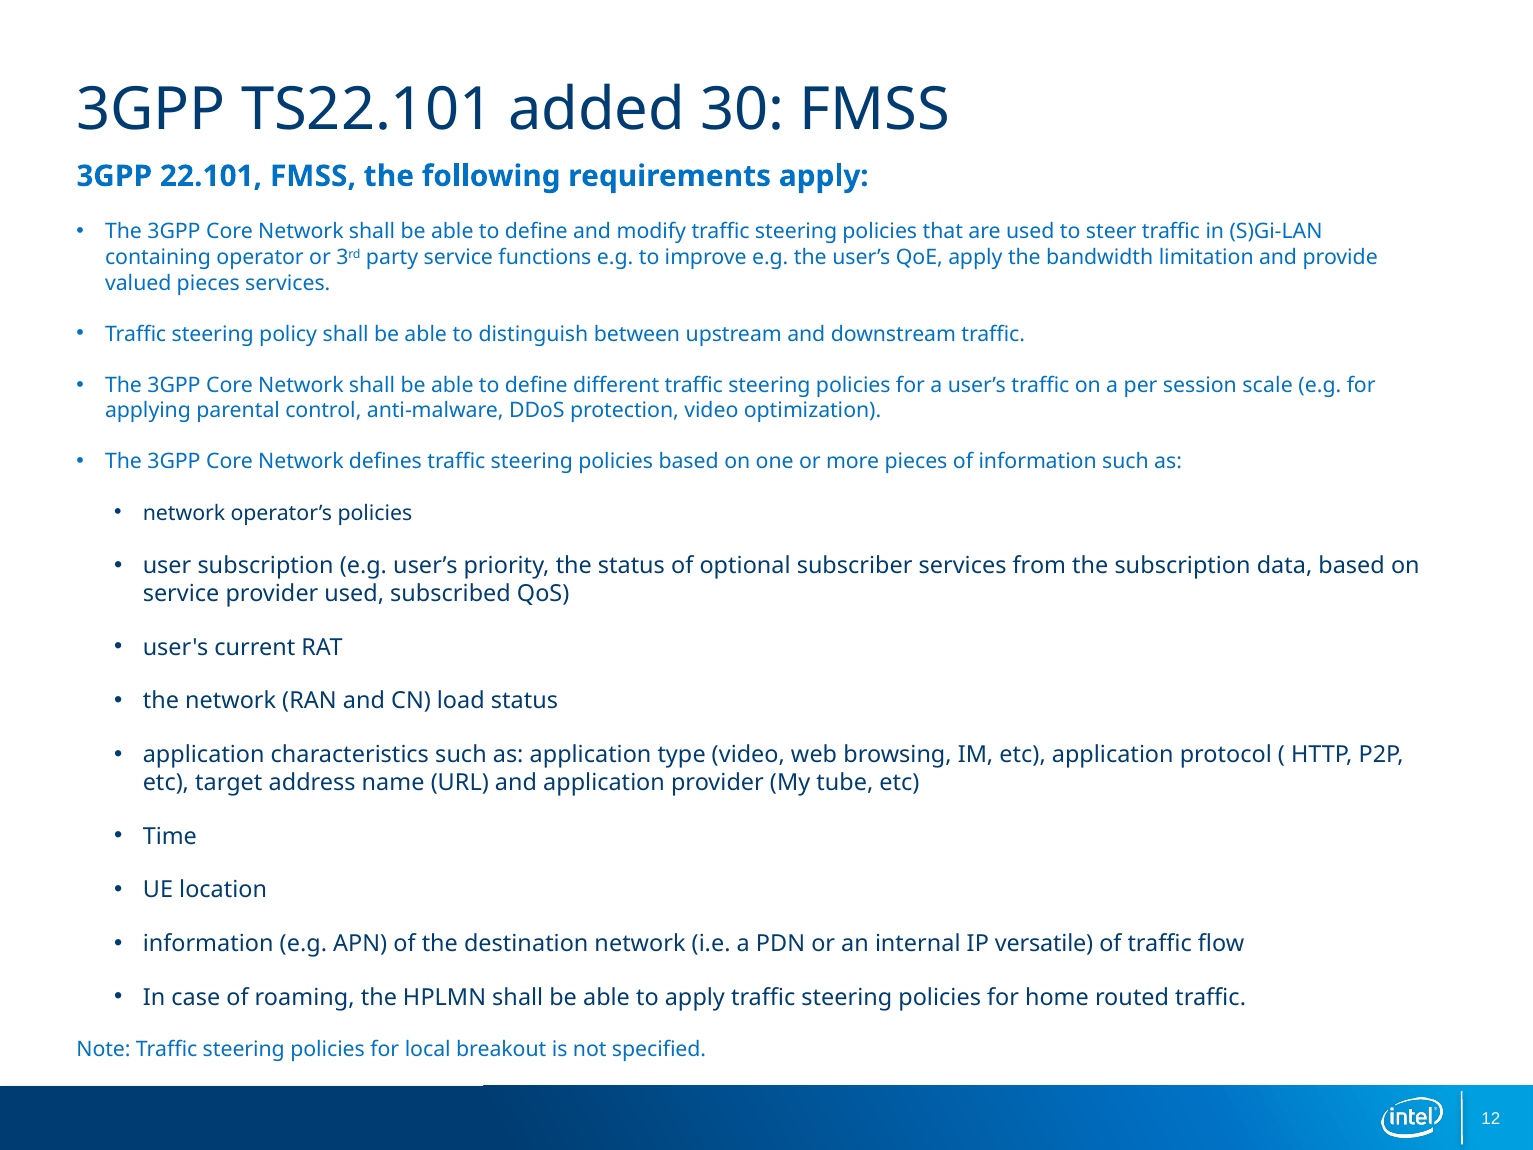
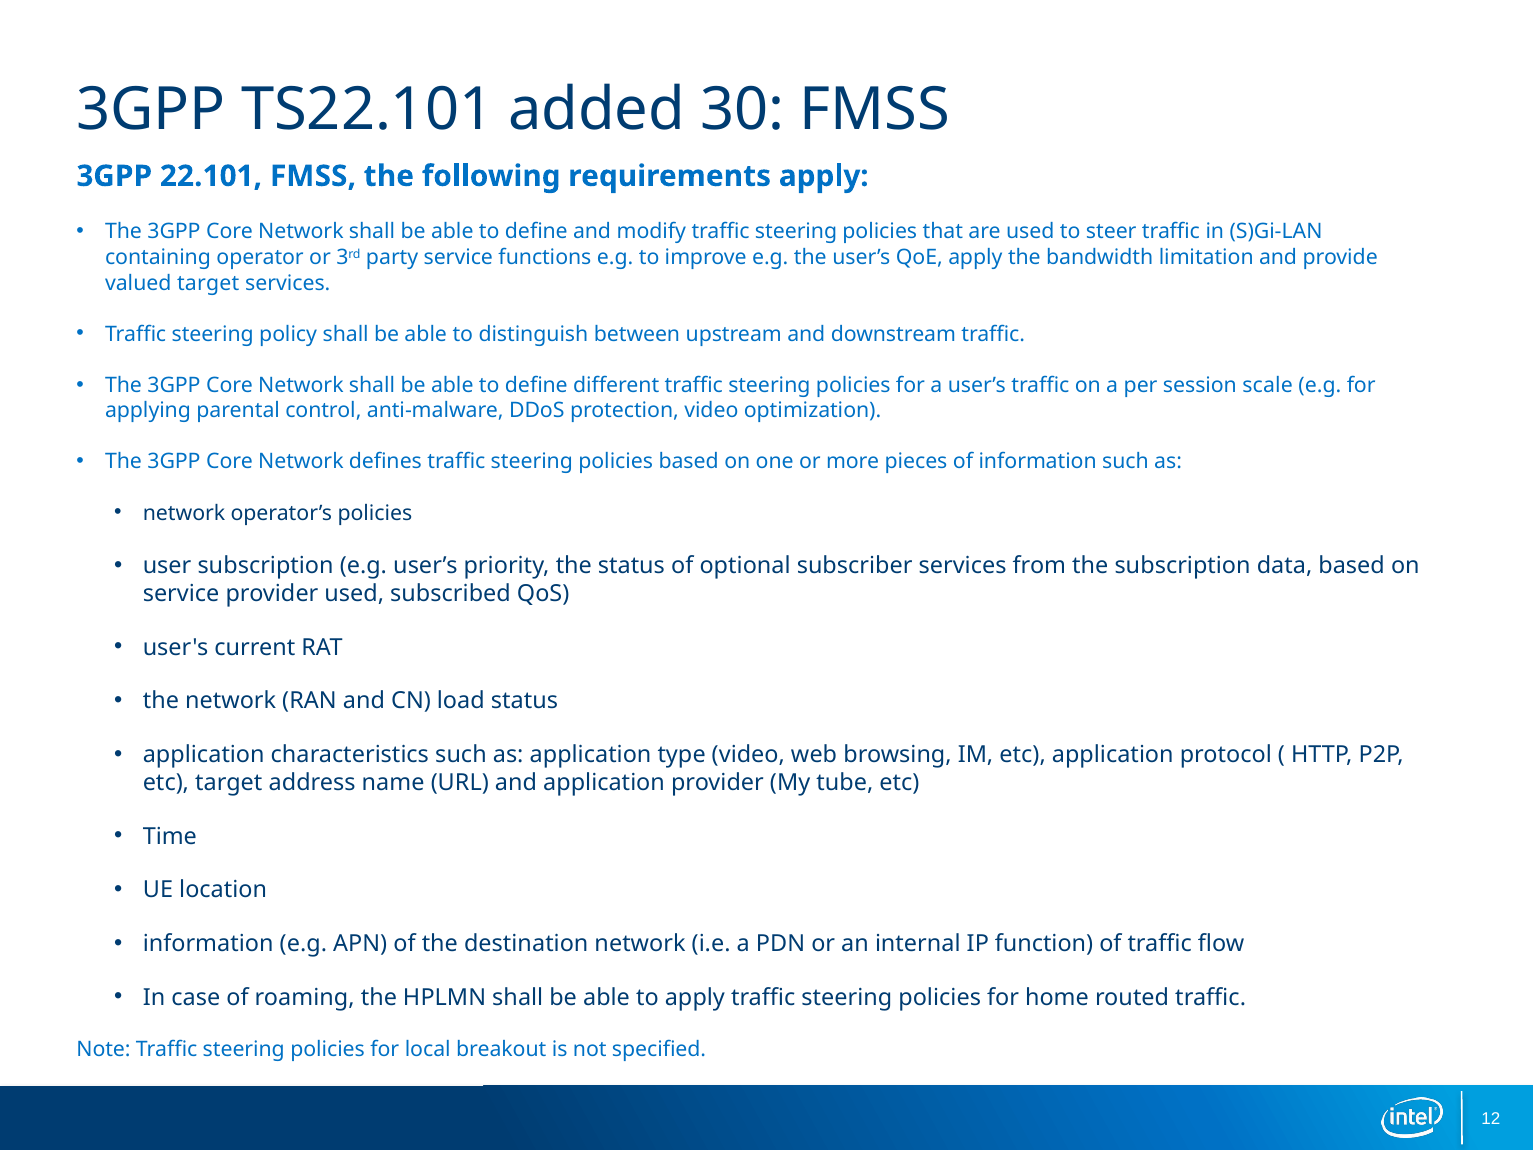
valued pieces: pieces -> target (208, 283)
versatile: versatile -> function (1044, 944)
